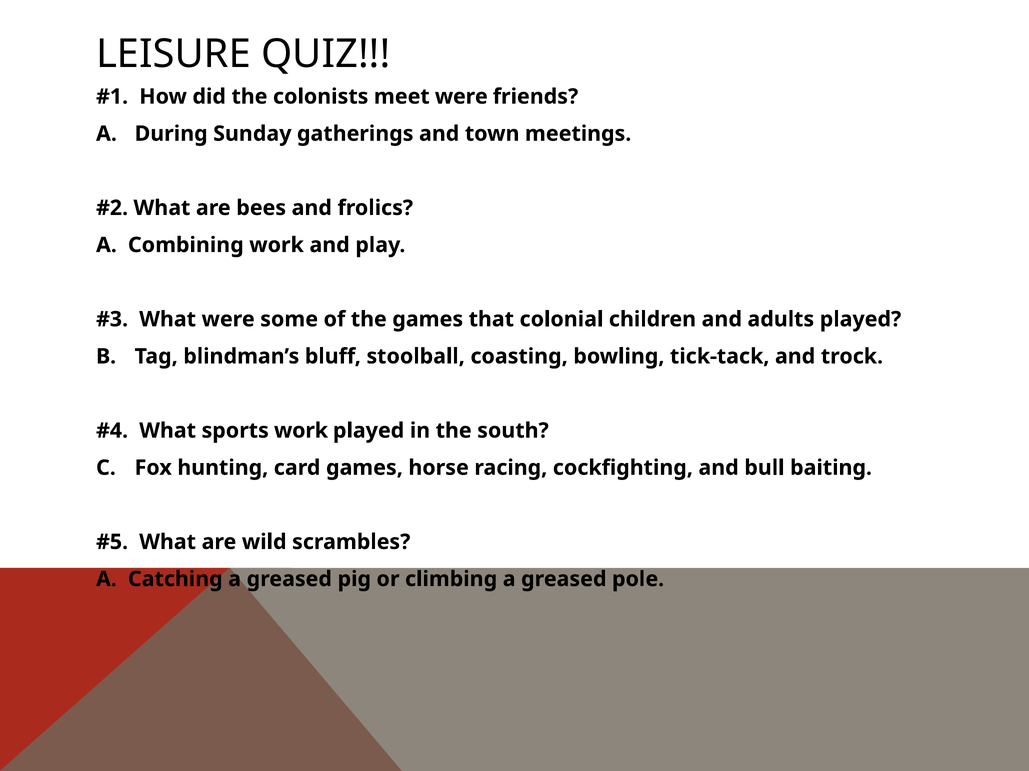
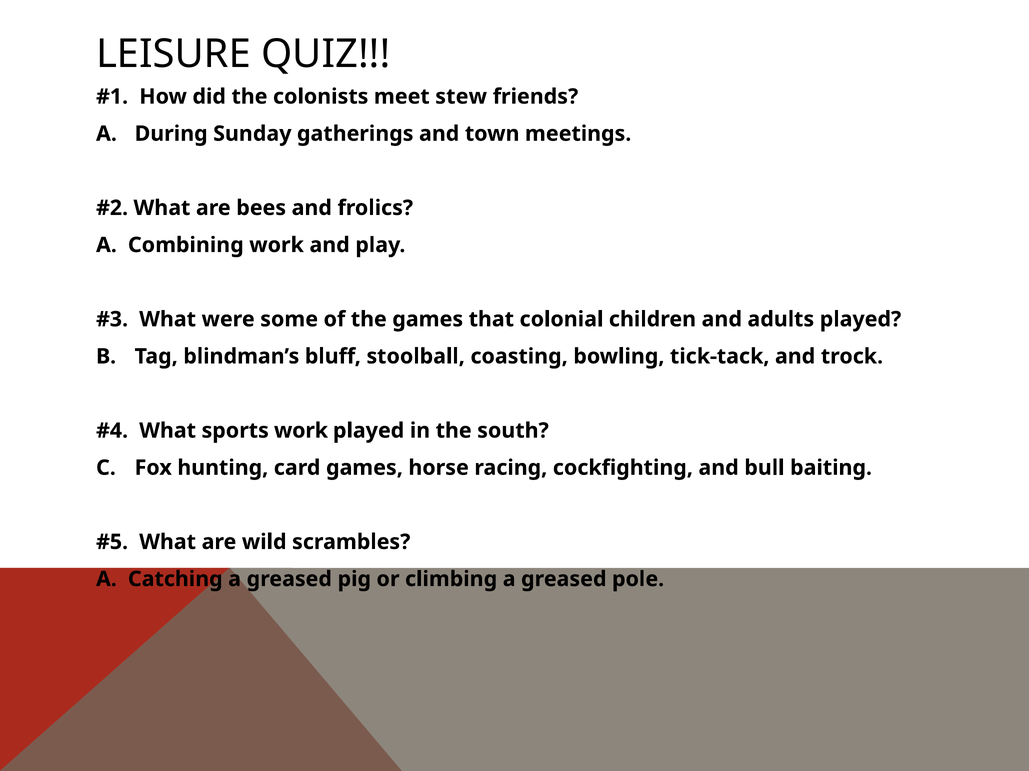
meet were: were -> stew (461, 97)
